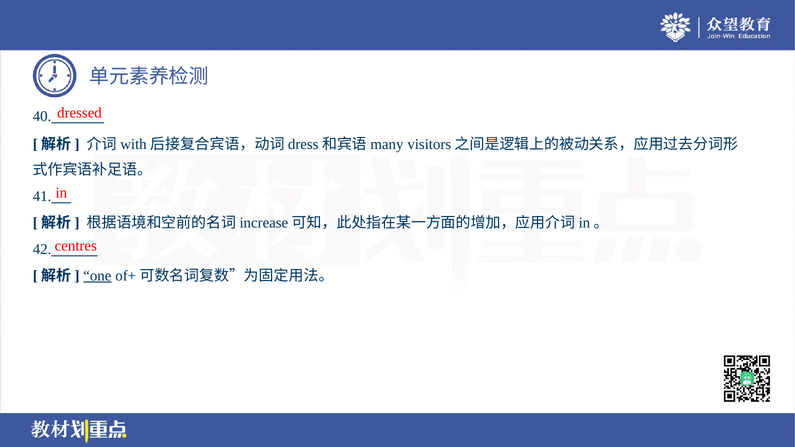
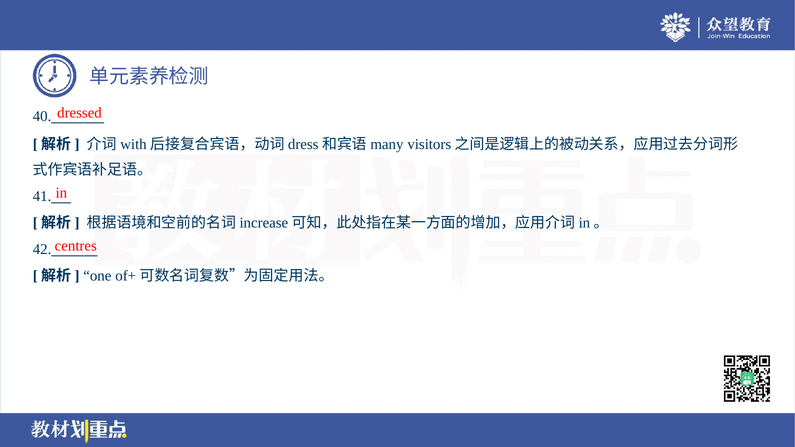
one underline: present -> none (97, 276)
